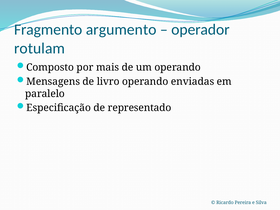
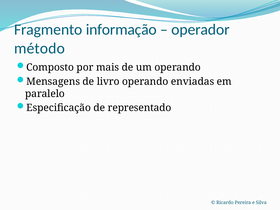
argumento: argumento -> informação (121, 30)
rotulam: rotulam -> método (39, 48)
